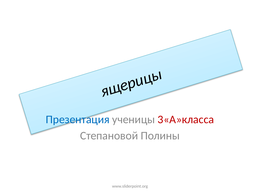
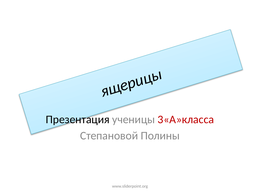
Презентация colour: blue -> black (78, 120)
